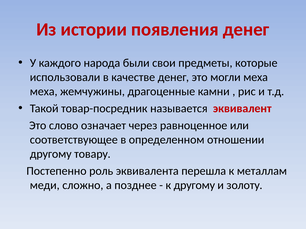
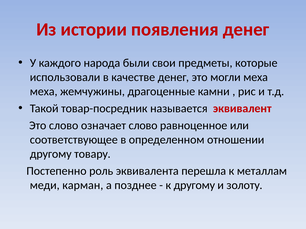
означает через: через -> слово (143, 126)
сложно: сложно -> карман (83, 186)
